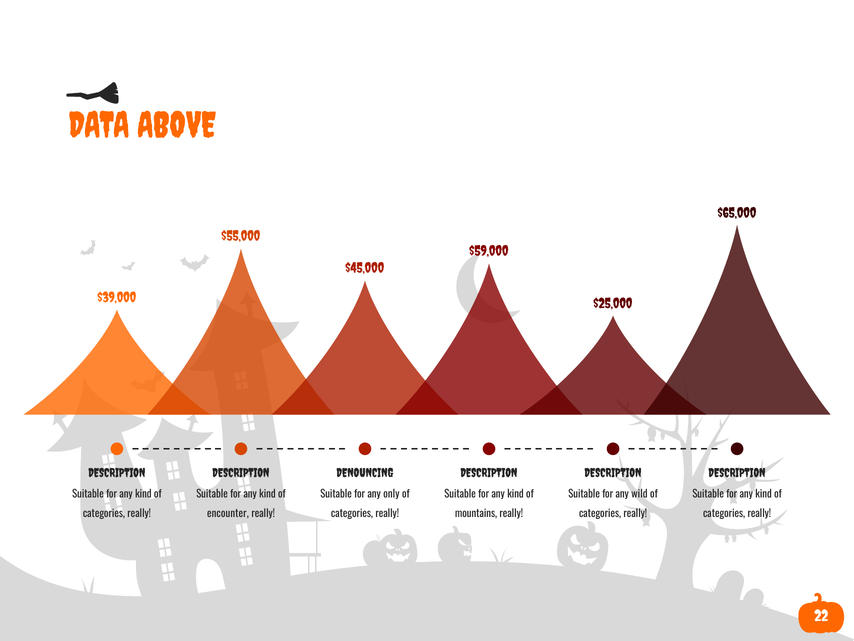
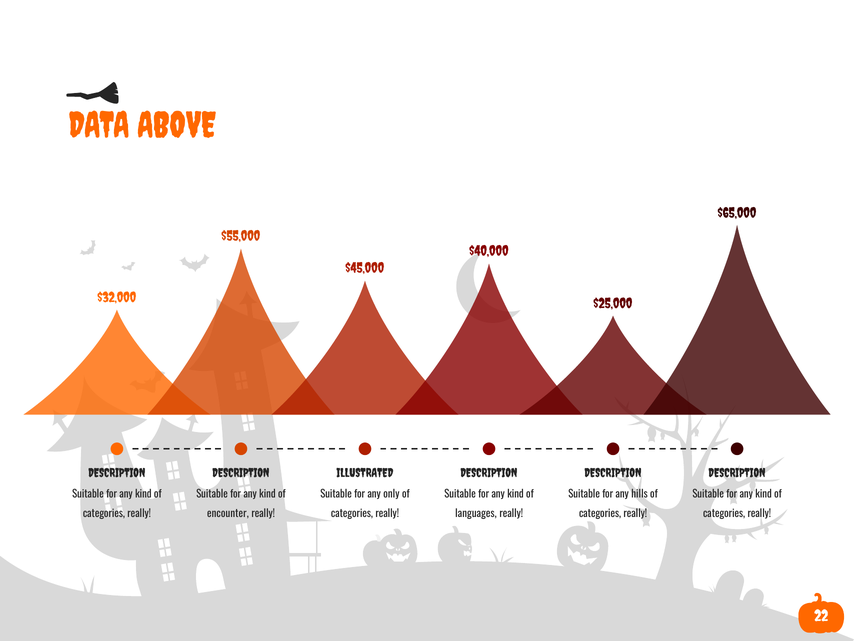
$59,000: $59,000 -> $40,000 (489, 251)
$39,000: $39,000 -> $32,000 (117, 297)
DENOUNCING: DENOUNCING -> ILLUSTRATED (365, 473)
wild: wild -> hills (639, 494)
mountains: mountains -> languages (476, 513)
